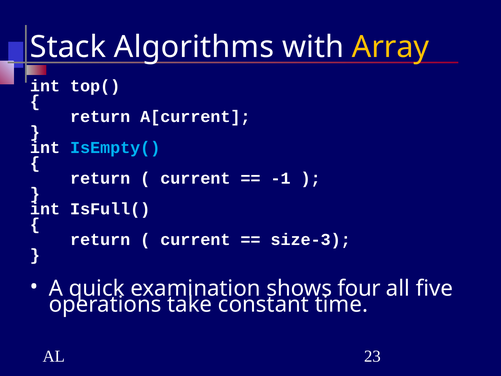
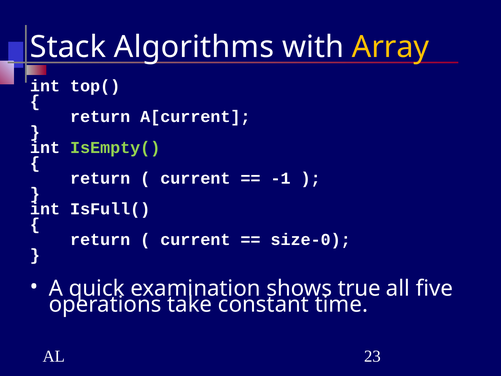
IsEmpty( colour: light blue -> light green (115, 147)
size-3: size-3 -> size-0 (311, 240)
four: four -> true (359, 288)
